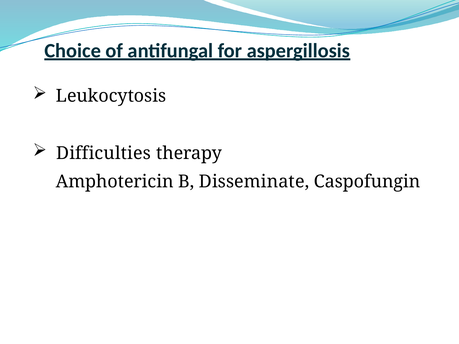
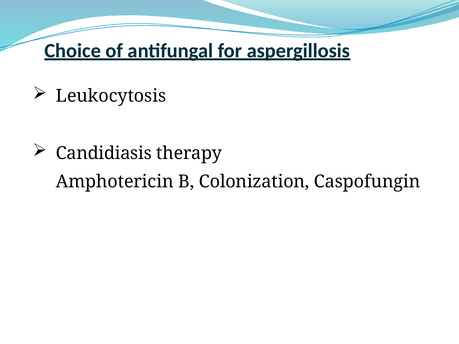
Difficulties: Difficulties -> Candidiasis (104, 153)
Disseminate: Disseminate -> Colonization (254, 182)
